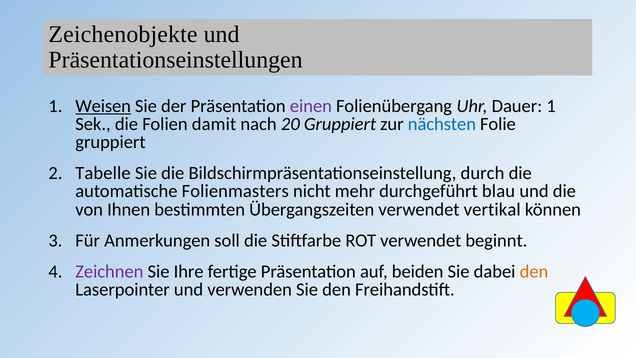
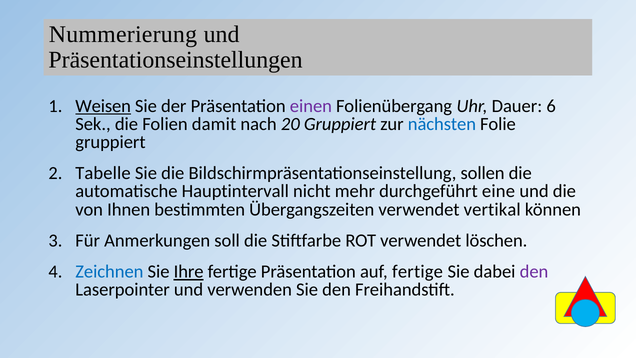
Zeichenobjekte: Zeichenobjekte -> Nummerierung (123, 34)
Dauer 1: 1 -> 6 (551, 106)
durch: durch -> sollen (483, 173)
Folienmasters: Folienmasters -> Hauptintervall (235, 191)
blau: blau -> eine (498, 191)
beginnt: beginnt -> löschen (496, 240)
Zeichnen colour: purple -> blue (109, 272)
Ihre underline: none -> present (189, 272)
auf beiden: beiden -> fertige (418, 272)
den colour: orange -> purple (534, 272)
